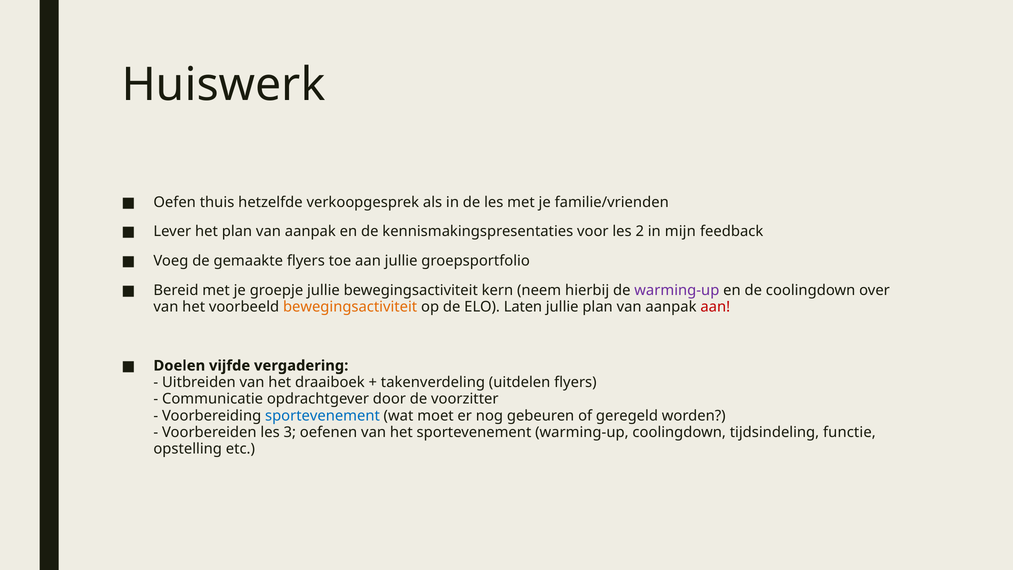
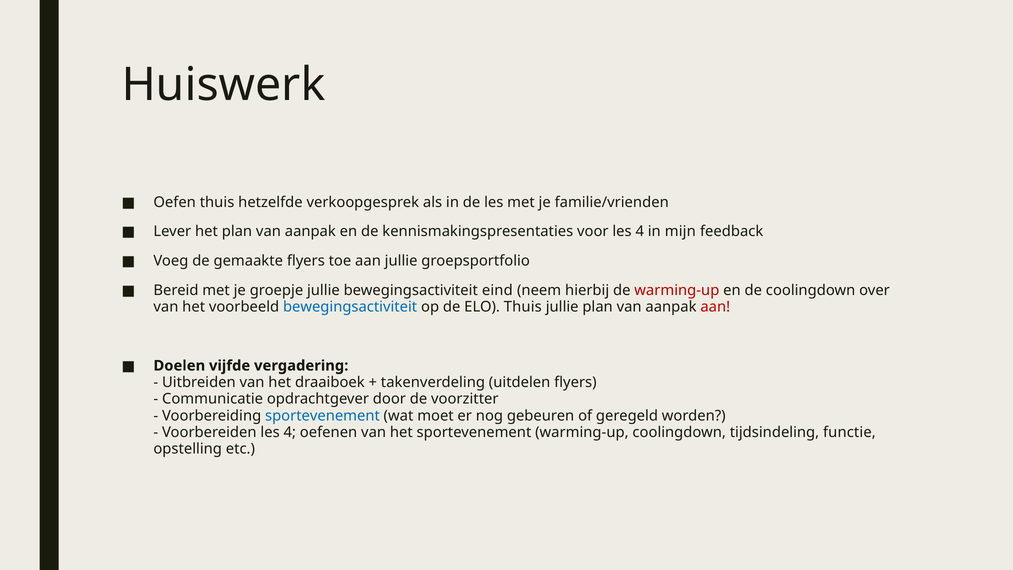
voor les 2: 2 -> 4 (640, 232)
kern: kern -> eind (497, 290)
warming-up colour: purple -> red (677, 290)
bewegingsactiviteit colour: orange -> blue (350, 307)
ELO Laten: Laten -> Thuis (523, 307)
Voorbereiden les 3: 3 -> 4 (290, 432)
